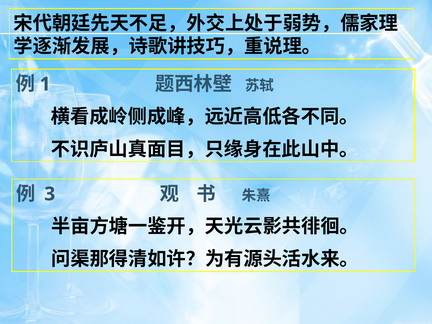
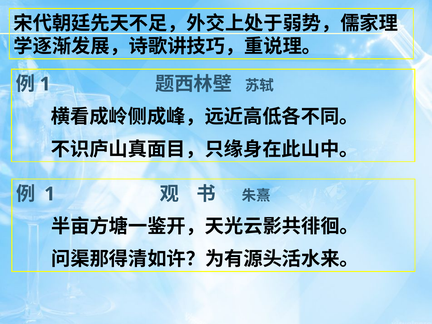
3: 3 -> 1 (50, 194)
